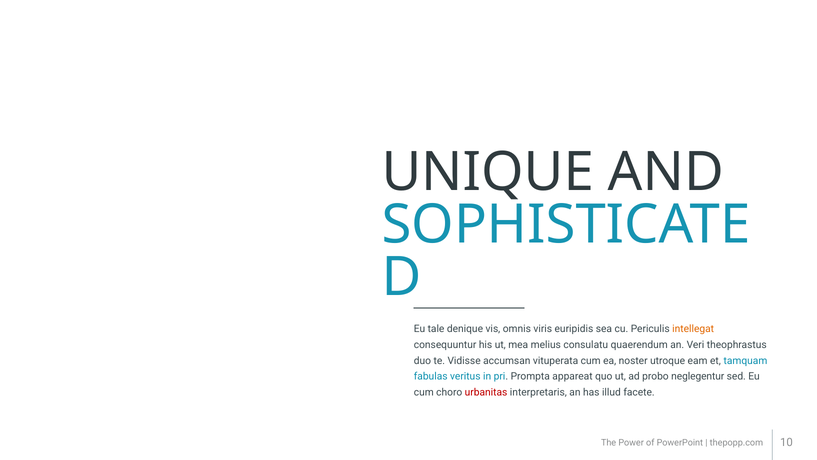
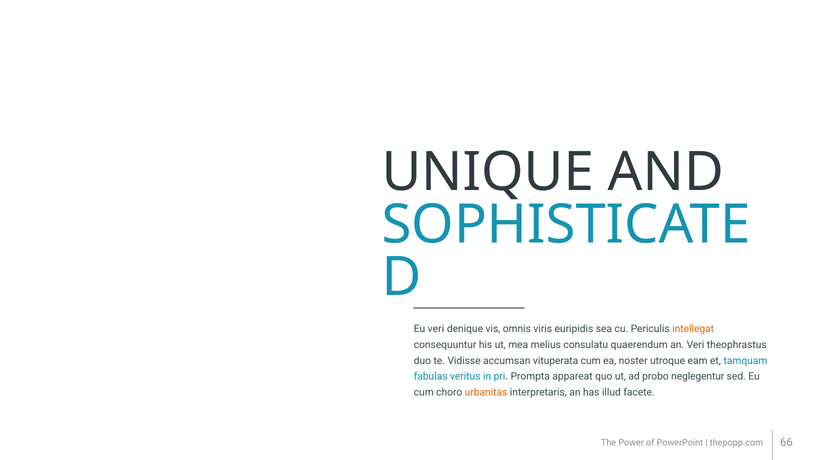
Eu tale: tale -> veri (436, 328)
urbanitas colour: red -> orange (486, 392)
10: 10 -> 66 (786, 442)
